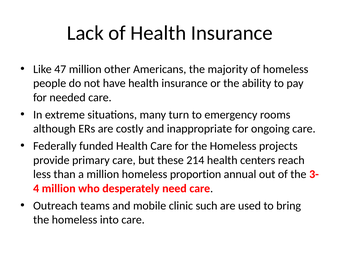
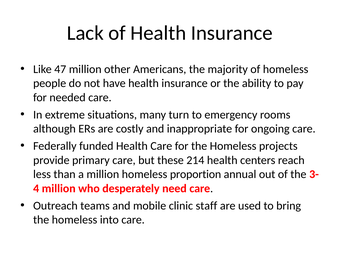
such: such -> staff (206, 206)
